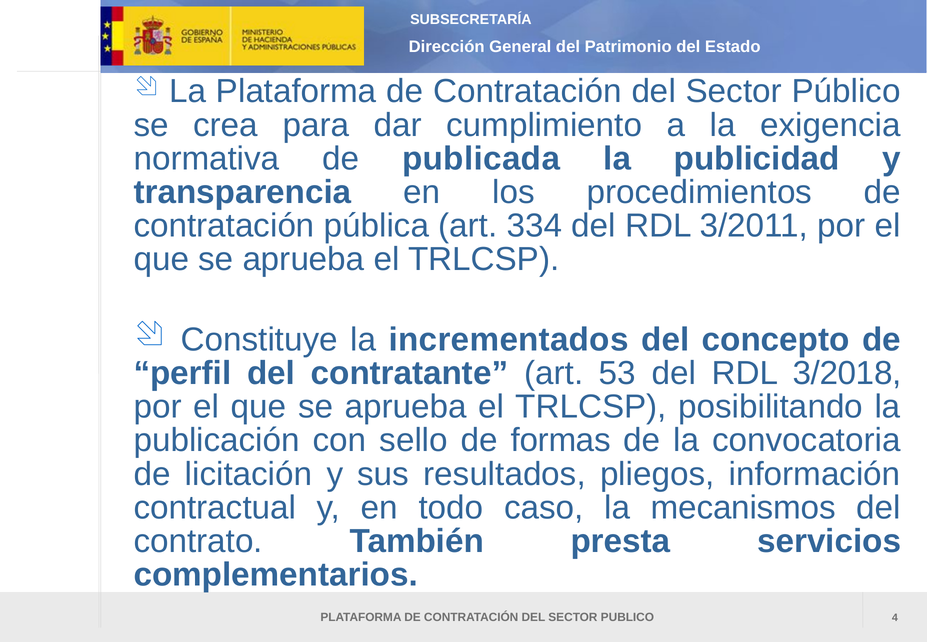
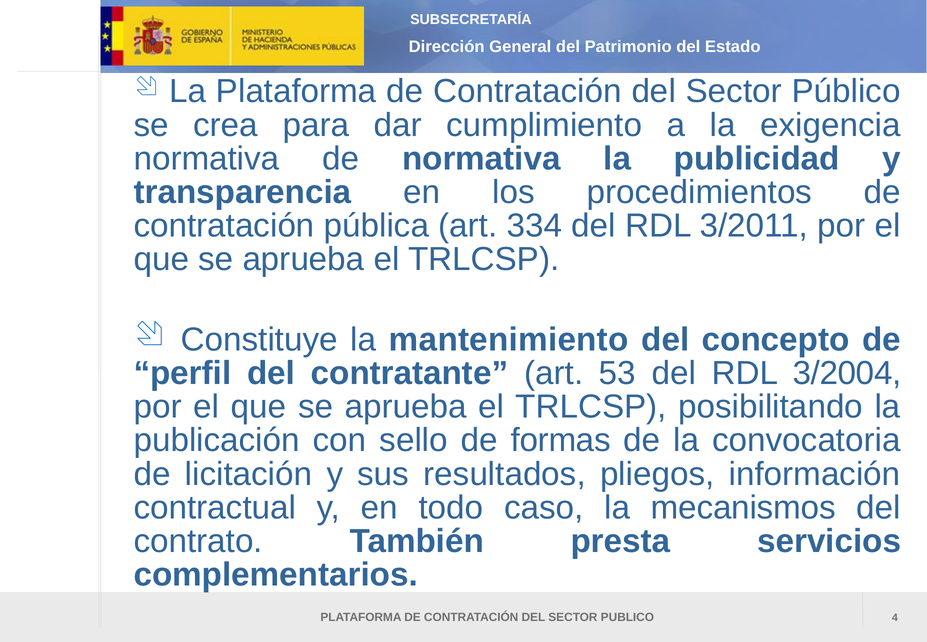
de publicada: publicada -> normativa (481, 159)
incrementados: incrementados -> mantenimiento (509, 340)
3/2018: 3/2018 -> 3/2004 (847, 373)
